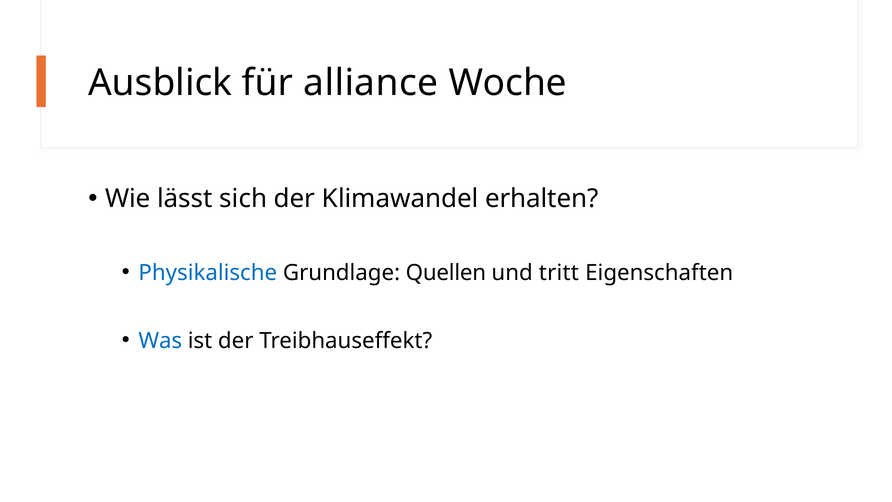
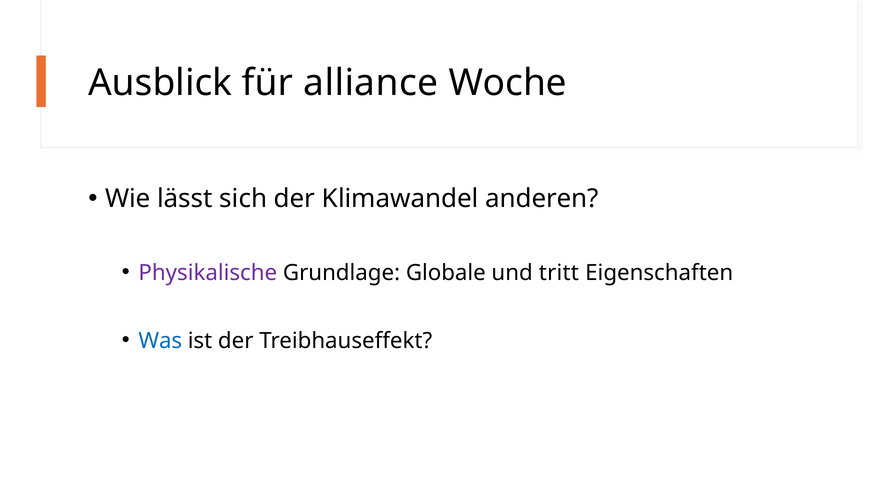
erhalten: erhalten -> anderen (542, 199)
Physikalische colour: blue -> purple (208, 273)
Quellen: Quellen -> Globale (446, 273)
